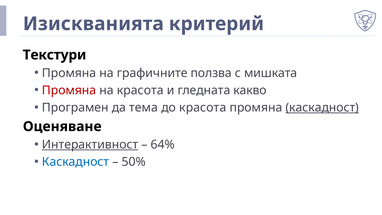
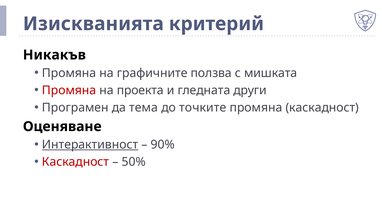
Текстури: Текстури -> Никакъв (54, 55)
на красота: красота -> проекта (140, 90)
какво: какво -> други (250, 90)
до красота: красота -> точките (203, 108)
каскадност underline: present -> none (322, 108)
64%: 64% -> 90% (163, 145)
Каскадност colour: blue -> red (76, 162)
